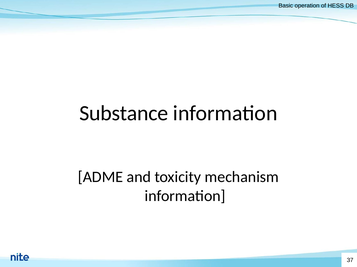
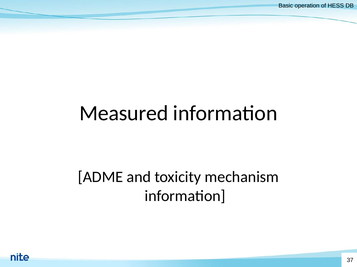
Substance: Substance -> Measured (124, 113)
